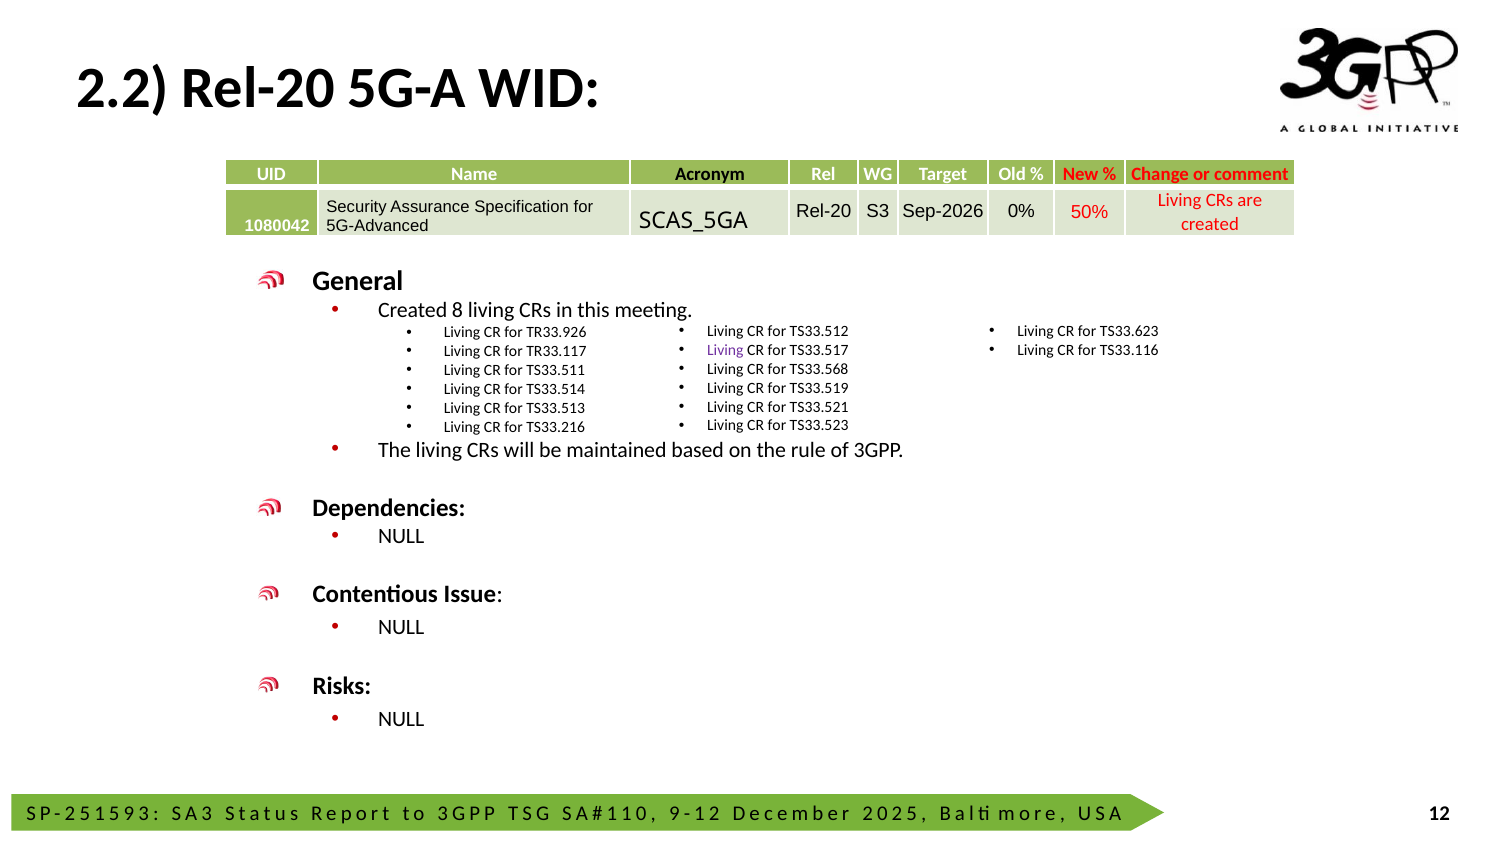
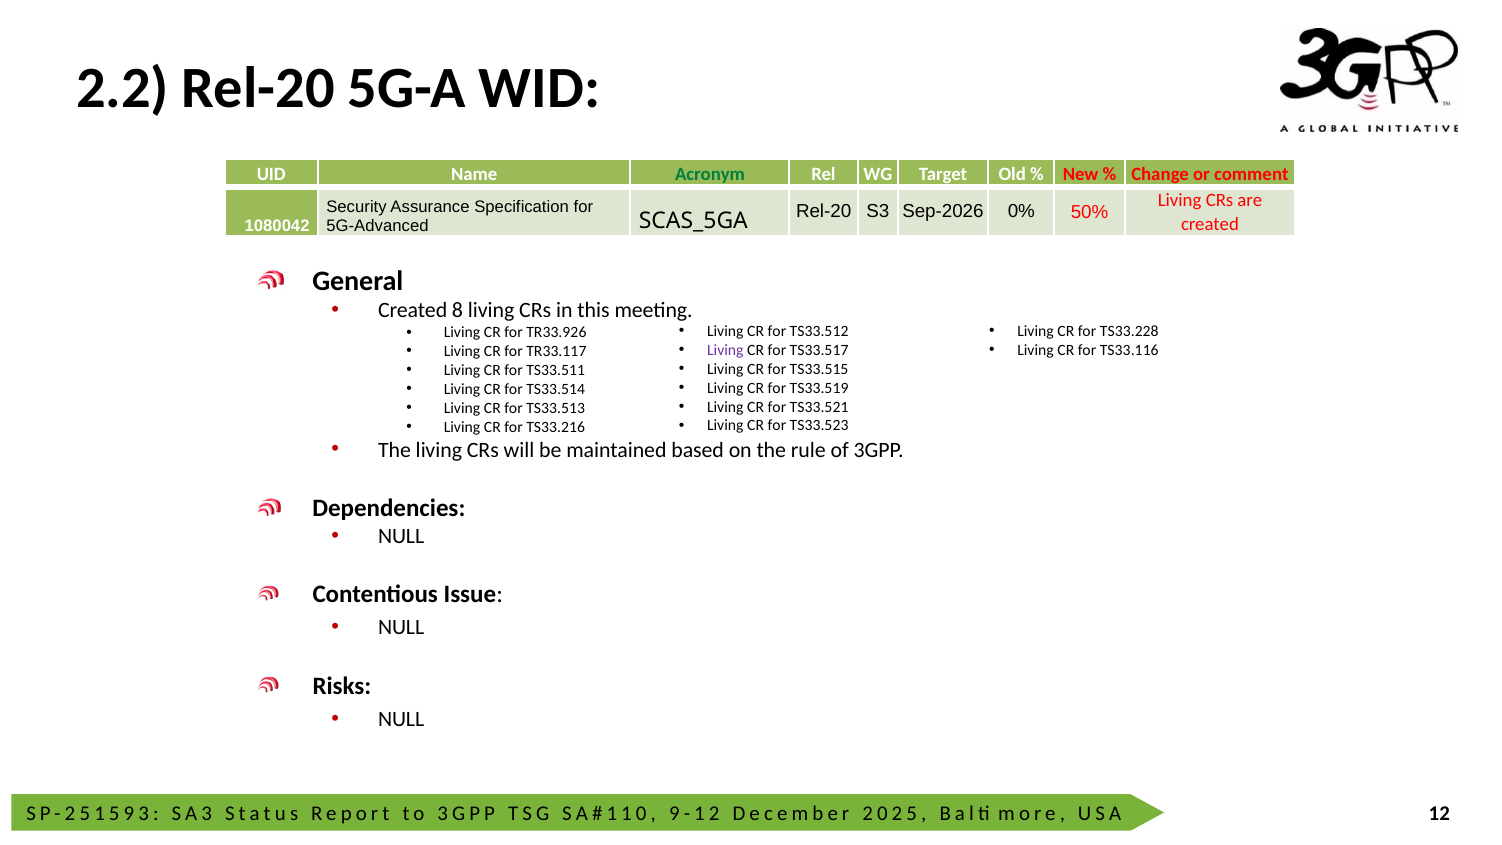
Acronym colour: black -> green (710, 174)
TS33.623: TS33.623 -> TS33.228 (1129, 332)
TS33.568: TS33.568 -> TS33.515 (819, 369)
